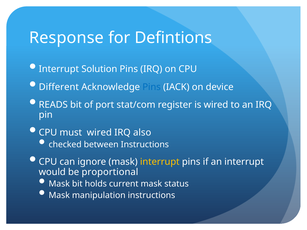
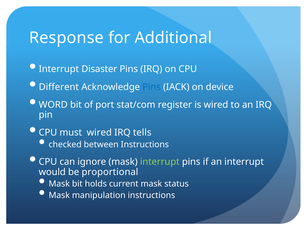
Defintions: Defintions -> Additional (173, 38)
Solution: Solution -> Disaster (99, 69)
READS: READS -> WORD (53, 105)
also: also -> tells (142, 133)
interrupt colour: yellow -> light green (160, 162)
